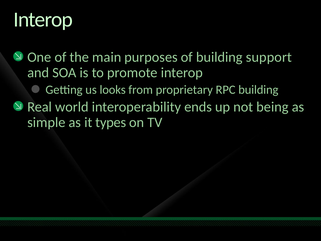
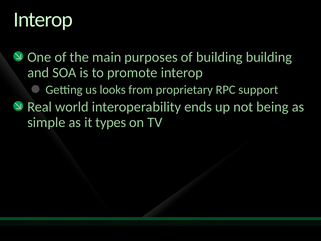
building support: support -> building (269, 57)
RPC building: building -> support (258, 90)
